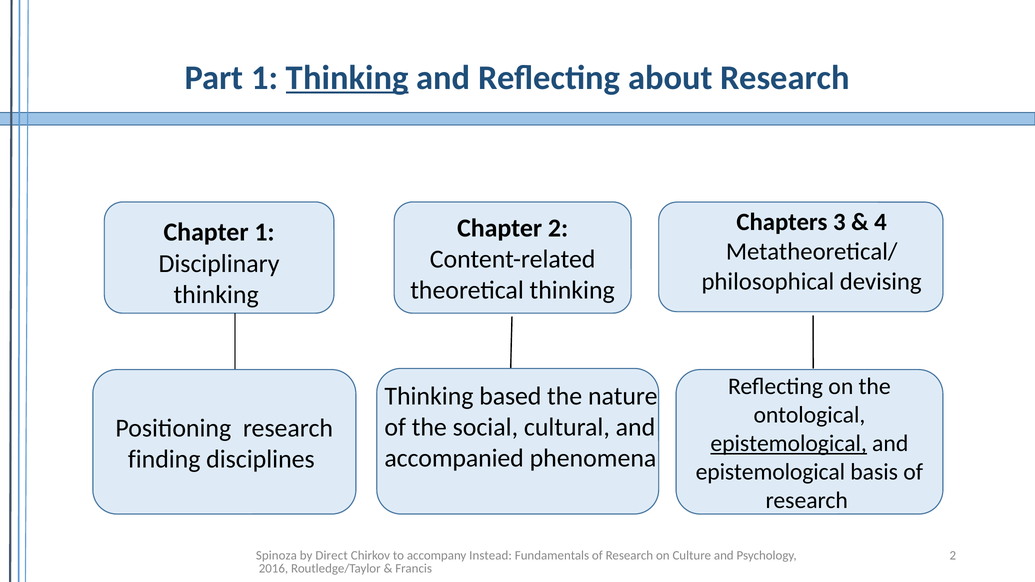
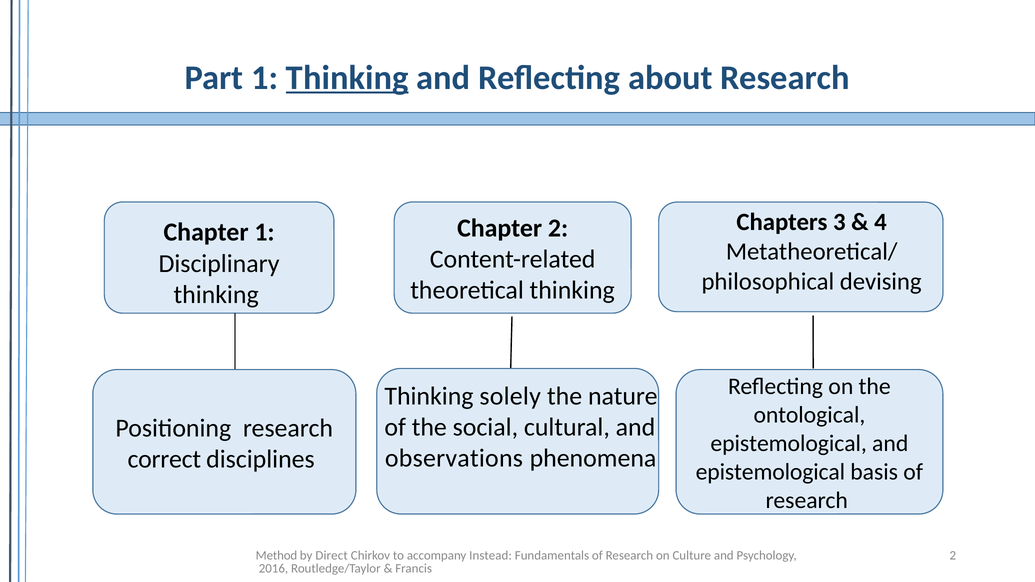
based: based -> solely (510, 396)
epistemological underline: present -> none (789, 444)
accompanied: accompanied -> observations (454, 458)
finding: finding -> correct (164, 459)
Spinoza: Spinoza -> Method (276, 556)
